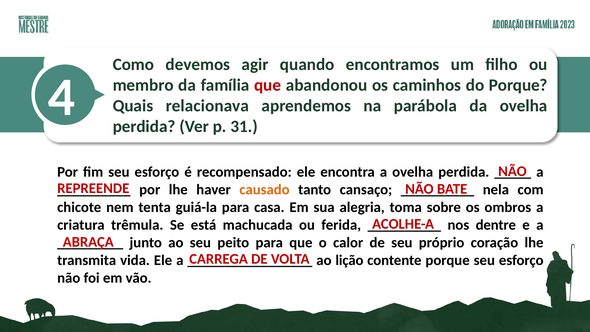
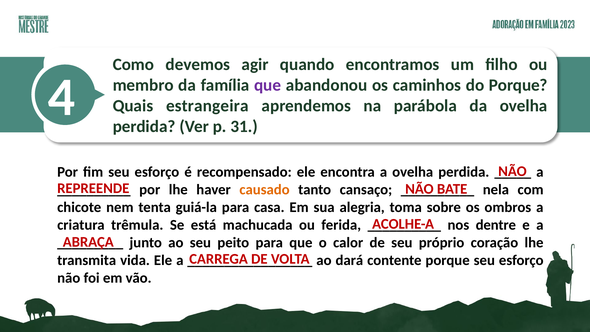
que colour: red -> purple (268, 85)
relacionava: relacionava -> estrangeira (207, 106)
lição: lição -> dará (349, 260)
